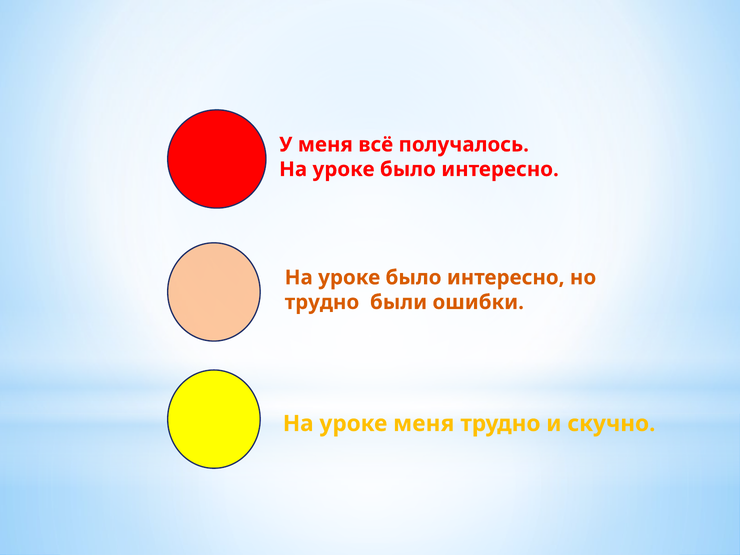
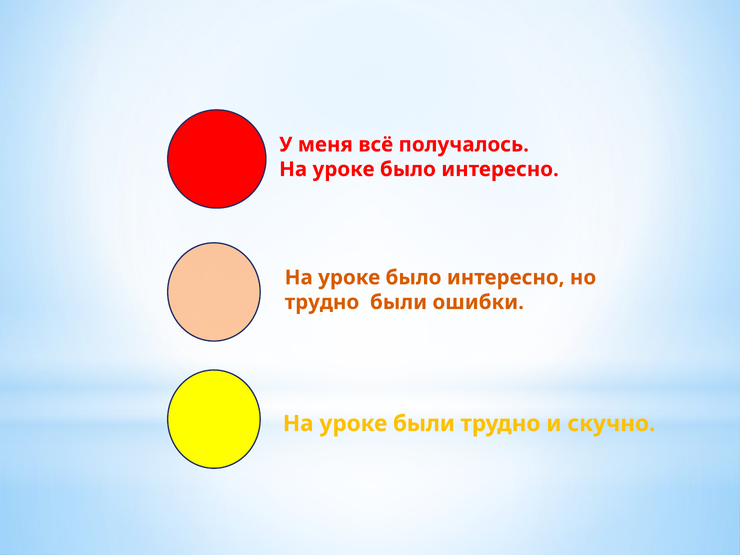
уроке меня: меня -> были (424, 424)
